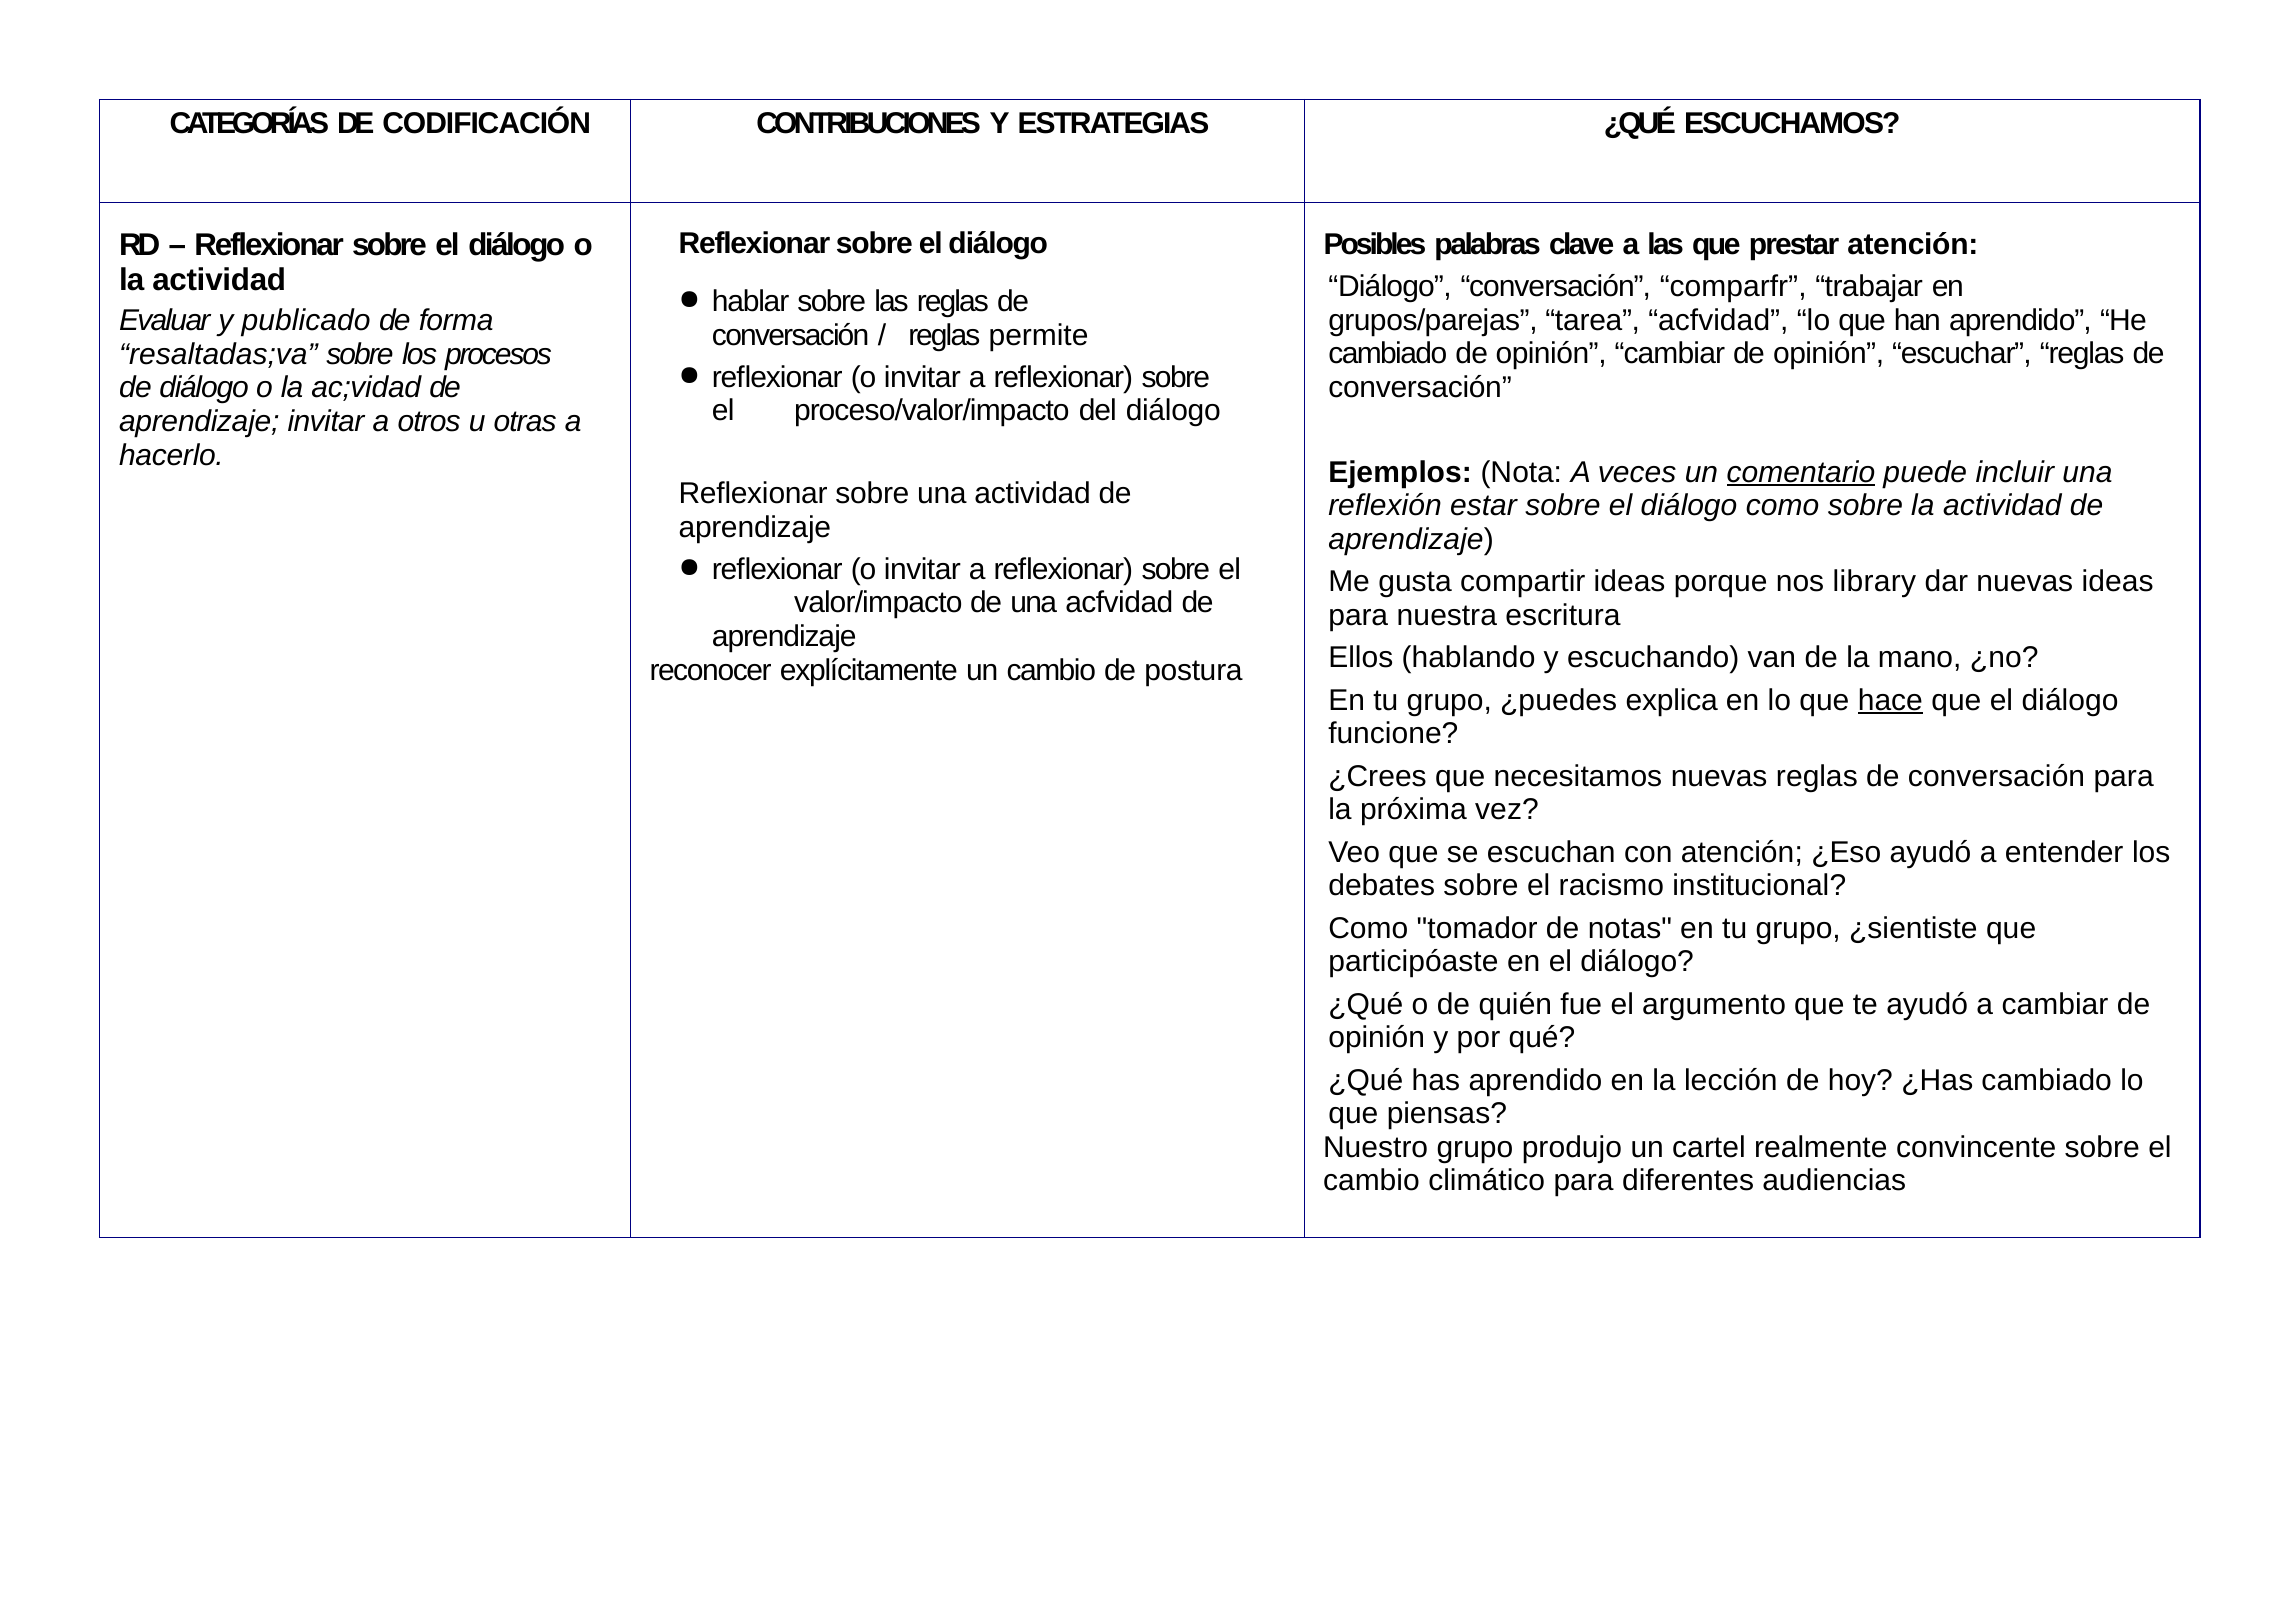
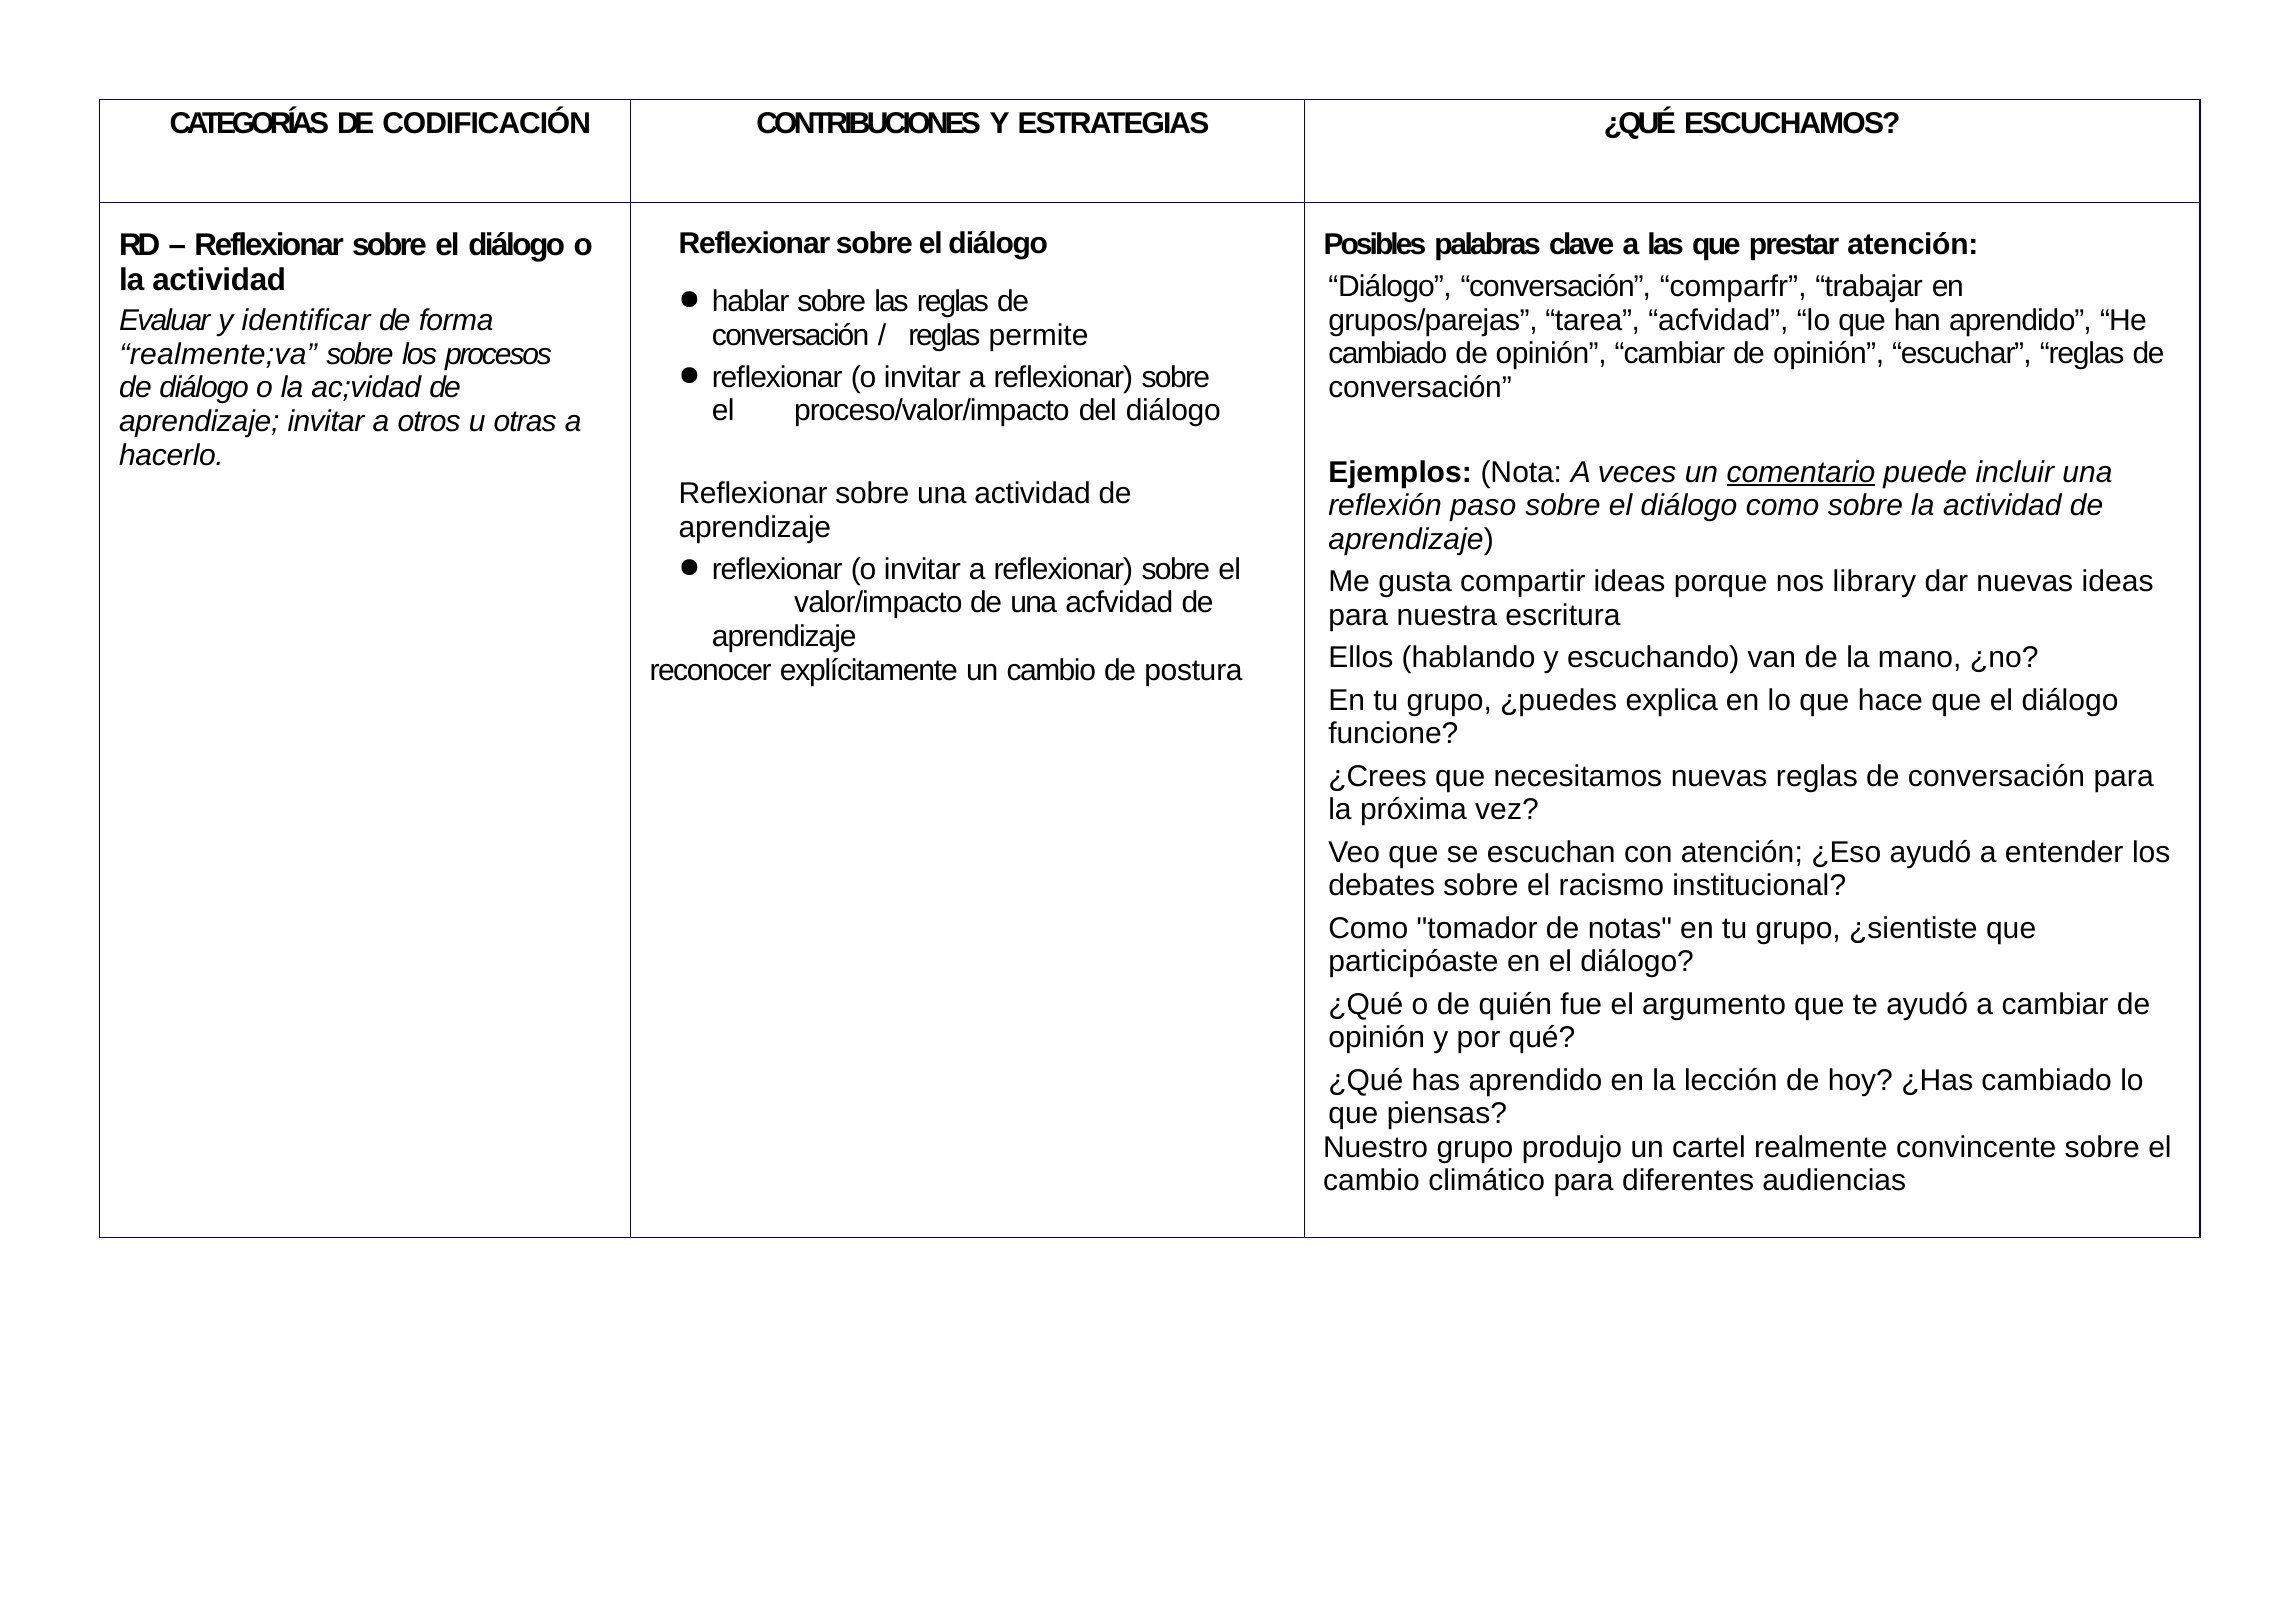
publicado: publicado -> identificar (306, 320)
resaltadas;va: resaltadas;va -> realmente;va (218, 354)
estar: estar -> paso (1483, 506)
hace underline: present -> none (1890, 700)
